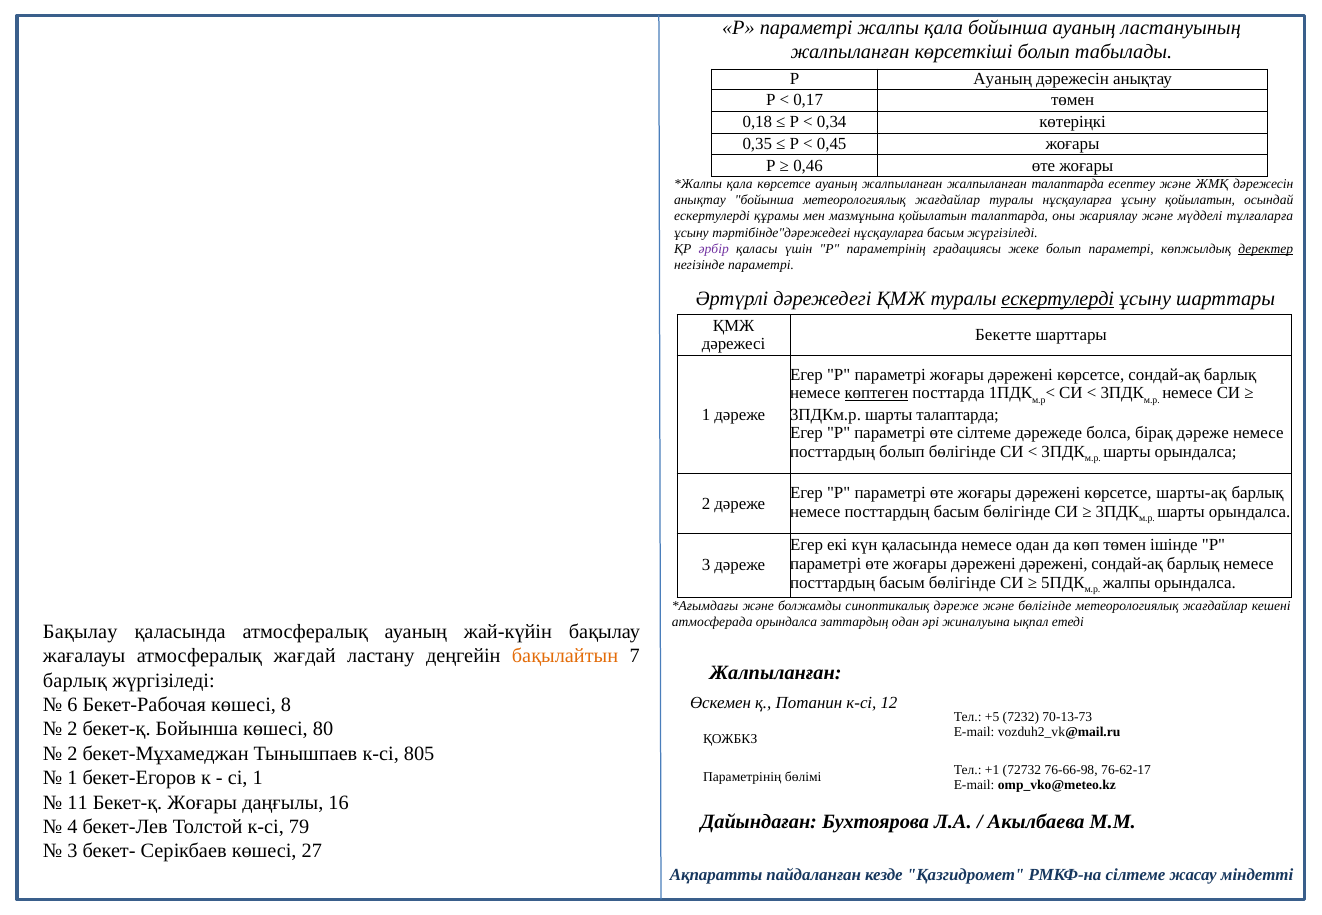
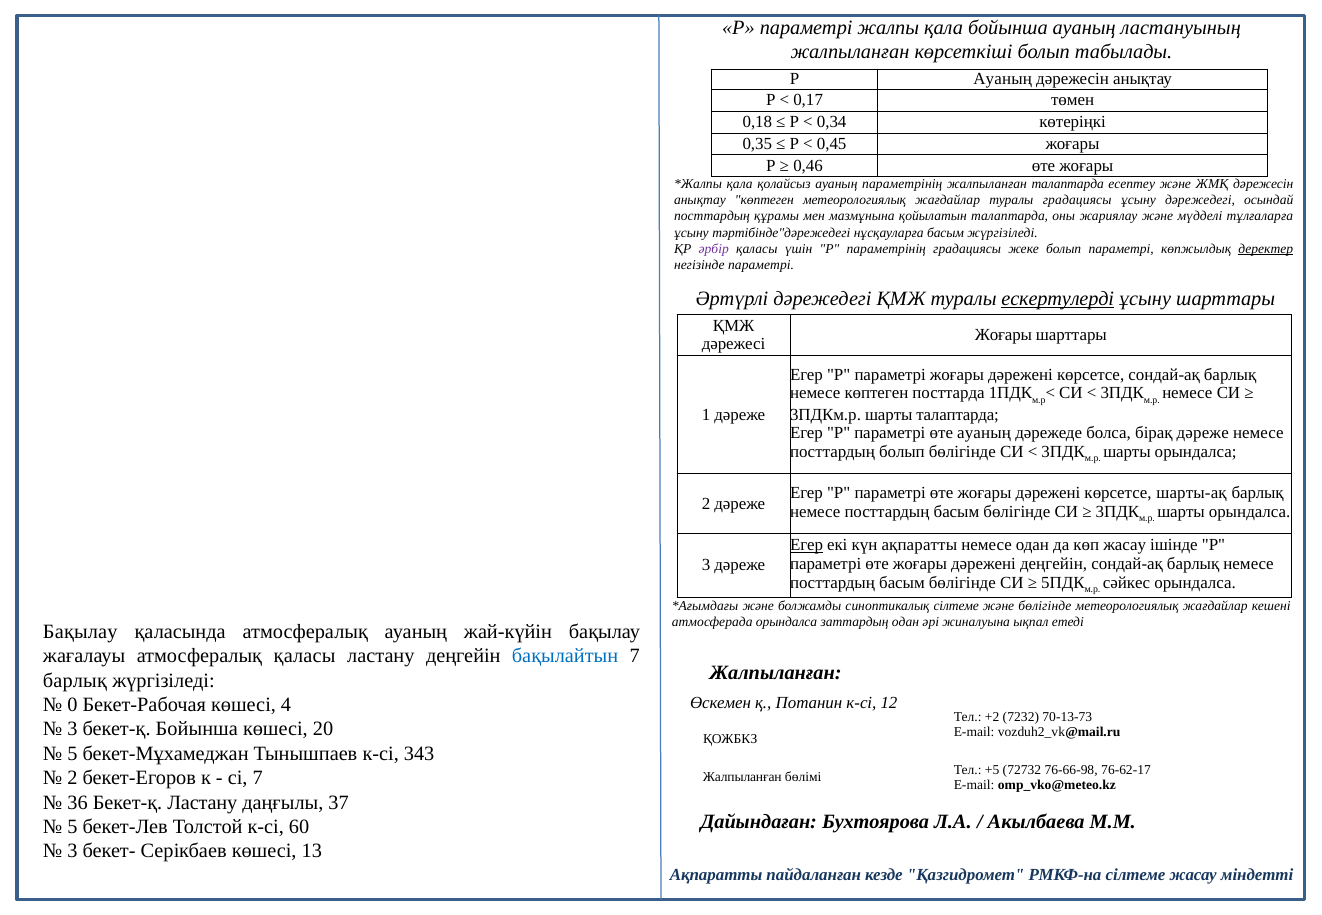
қала көрсетсе: көрсетсе -> қолайсыз (784, 184)
ауаның жалпыланған: жалпыланған -> параметрінің (902, 184)
анықтау бойынша: бойынша -> көптеген (764, 200)
туралы нұсқауларға: нұсқауларға -> градациясы (1077, 200)
ұсыну қойылатын: қойылатын -> дәрежедегі (1200, 200)
ескертулерді: ескертулерді -> посттардың (712, 216)
Бекетте: Бекетте -> Жоғары (1003, 335)
көптеген underline: present -> none (876, 393)
өте сілтеме: сілтеме -> ауаның (984, 433)
Егер underline: none -> present (807, 545)
күн қаласында: қаласында -> ақпаратты (919, 545)
көп төмен: төмен -> жасау (1125, 545)
дәрежені дәрежені: дәрежені -> деңгейін (1054, 564)
жалпы: жалпы -> сәйкес (1127, 583)
синоптикалық дәреже: дәреже -> сілтеме (956, 606)
атмосфералық жағдай: жағдай -> қаласы (305, 656)
бақылайтын colour: orange -> blue (565, 656)
6: 6 -> 0 (72, 705)
8: 8 -> 4 (286, 705)
+5: +5 -> +2 (992, 717)
2: 2 -> 3 (72, 729)
80: 80 -> 20 (323, 729)
2: 2 -> 5 (72, 754)
805: 805 -> 343 (419, 754)
+1: +1 -> +5 (992, 770)
1: 1 -> 2 (72, 778)
сі 1: 1 -> 7 (258, 778)
Параметрінің: Параметрінің -> Жалпыланған (742, 777)
11: 11 -> 36 (78, 803)
Бекет-қ Жоғары: Жоғары -> Ластану (202, 803)
16: 16 -> 37 (339, 803)
4: 4 -> 5 (72, 827)
79: 79 -> 60 (299, 827)
27: 27 -> 13 (312, 851)
